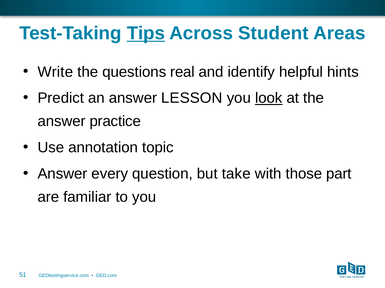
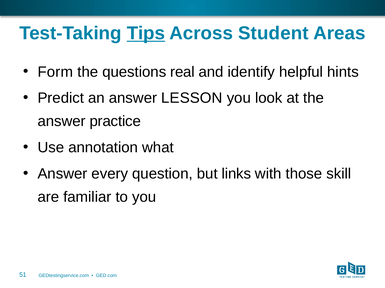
Write: Write -> Form (55, 72)
look underline: present -> none (269, 98)
topic: topic -> what (158, 148)
take: take -> links (236, 174)
part: part -> skill (339, 174)
